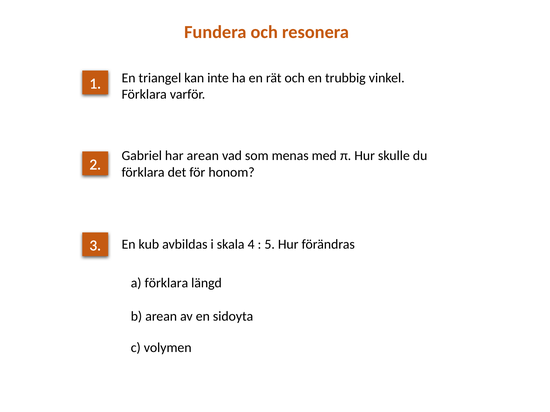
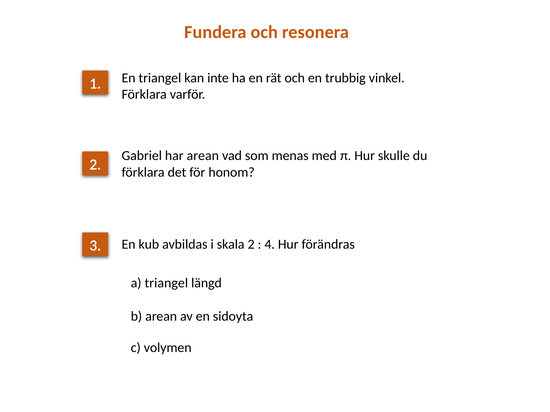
skala 4: 4 -> 2 (251, 245)
5: 5 -> 4 (270, 245)
a förklara: förklara -> triangel (166, 283)
